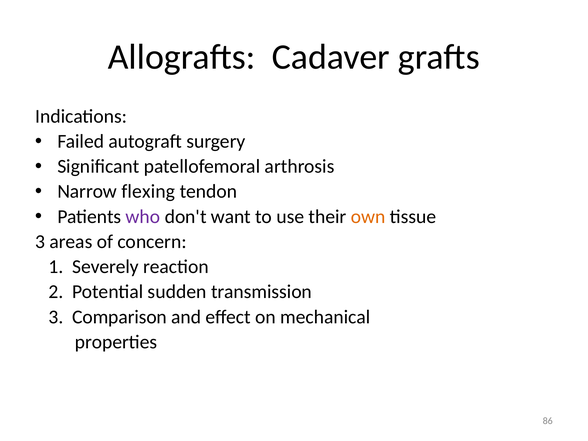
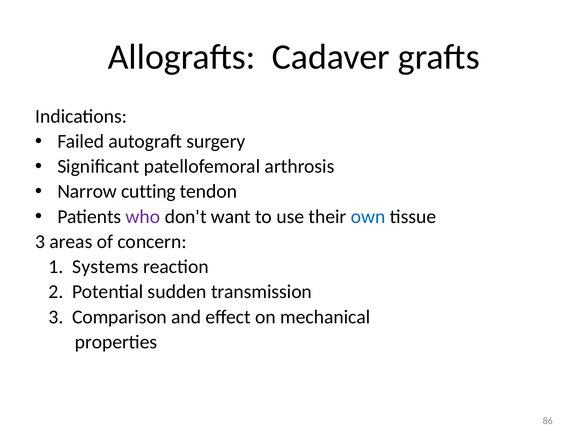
flexing: flexing -> cutting (148, 192)
own colour: orange -> blue (368, 217)
Severely: Severely -> Systems (105, 267)
